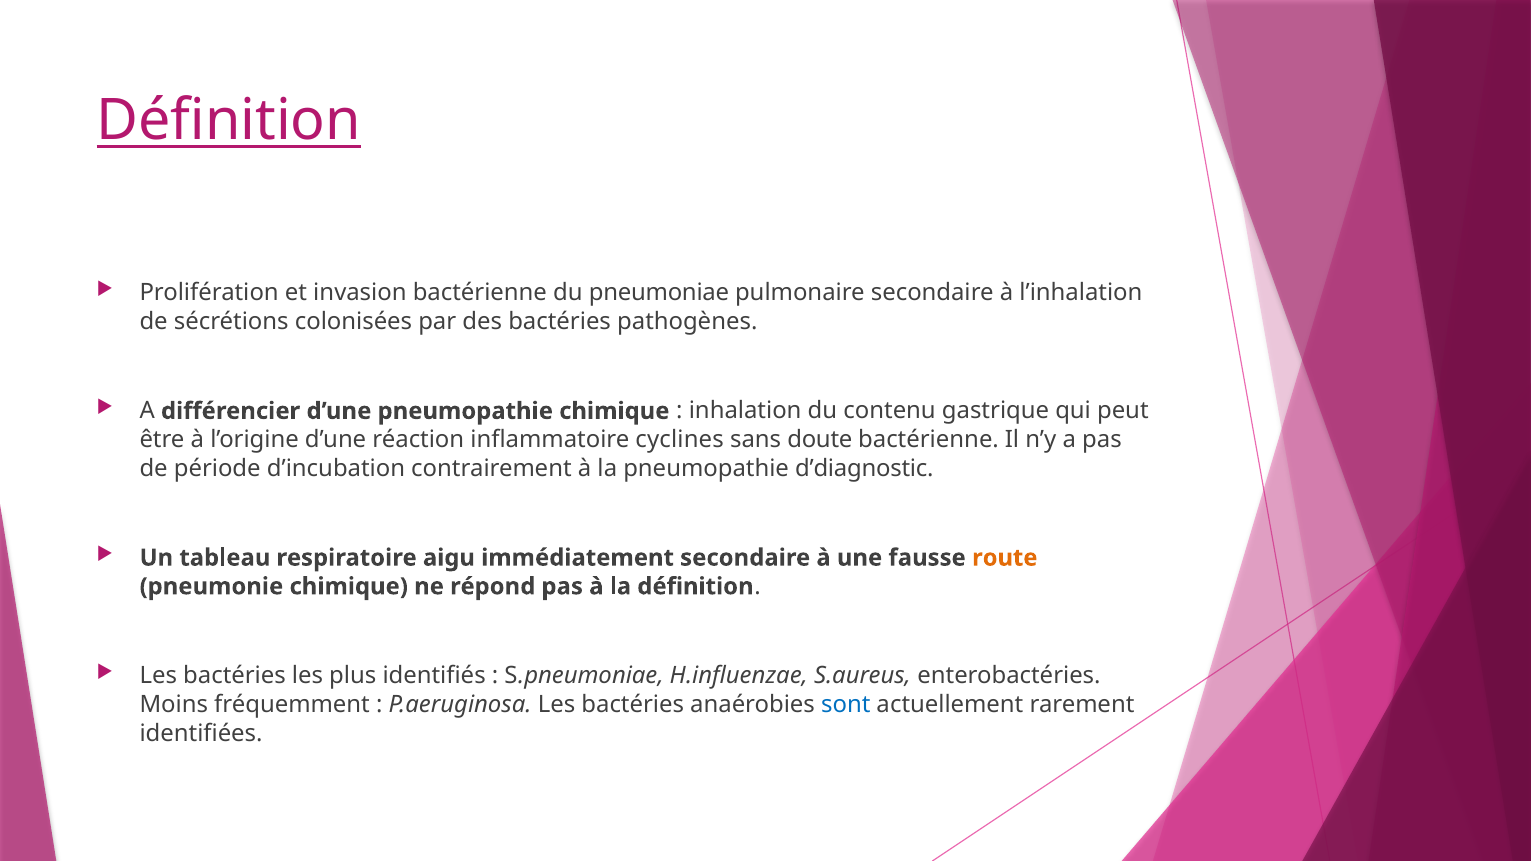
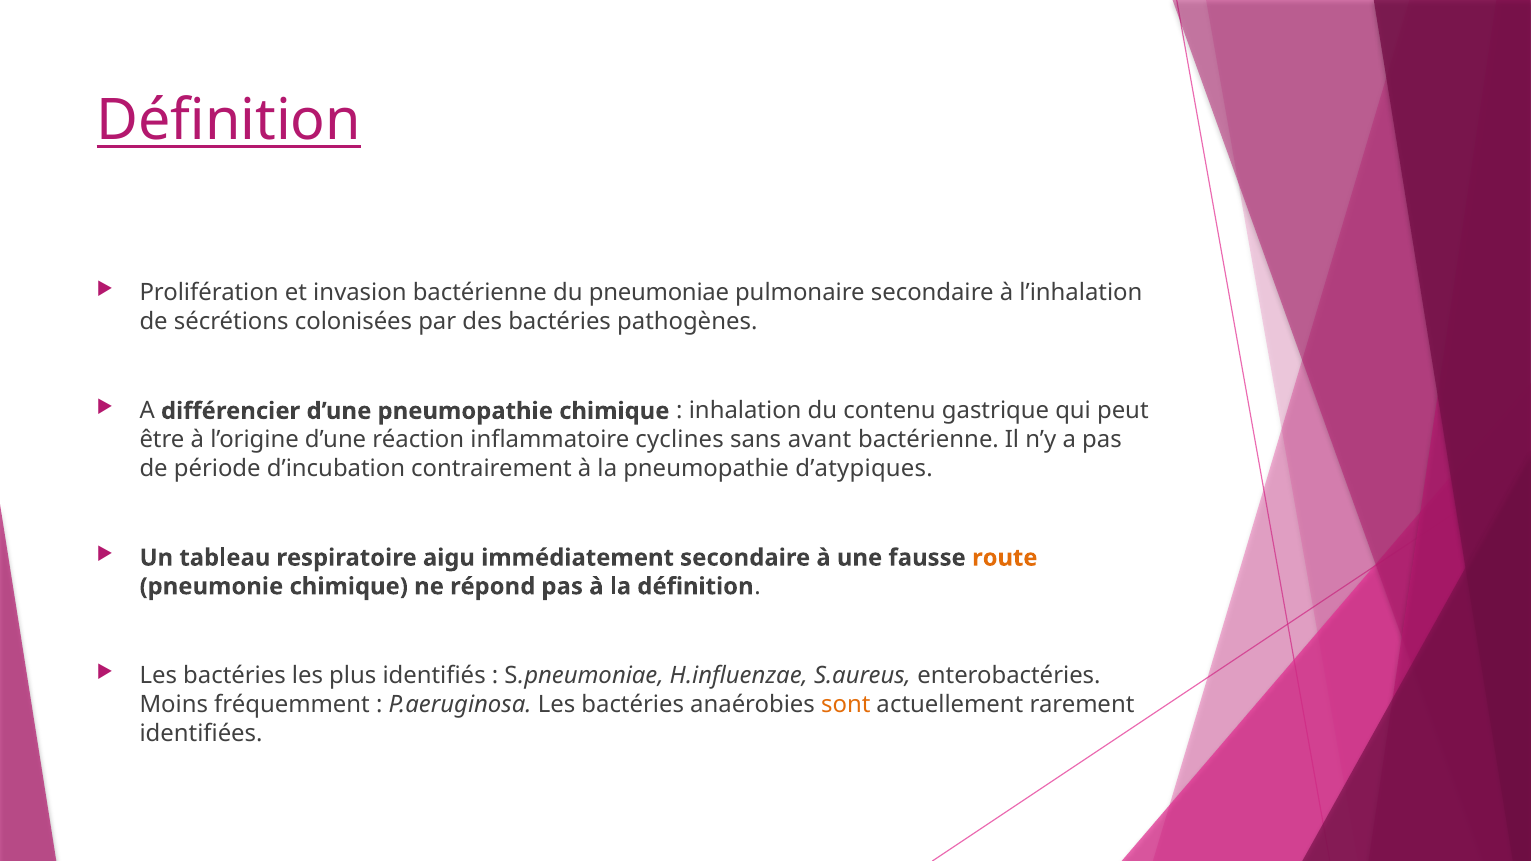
doute: doute -> avant (820, 440)
d’diagnostic: d’diagnostic -> d’atypiques (864, 469)
sont colour: blue -> orange (846, 705)
